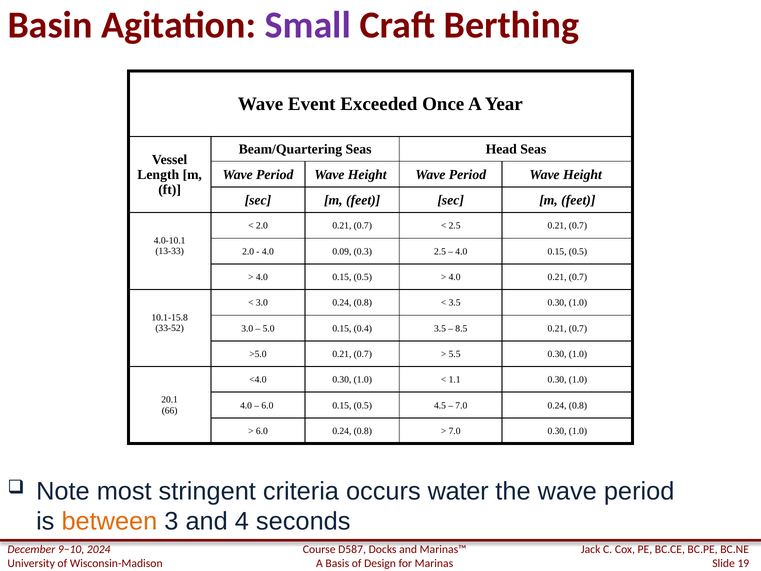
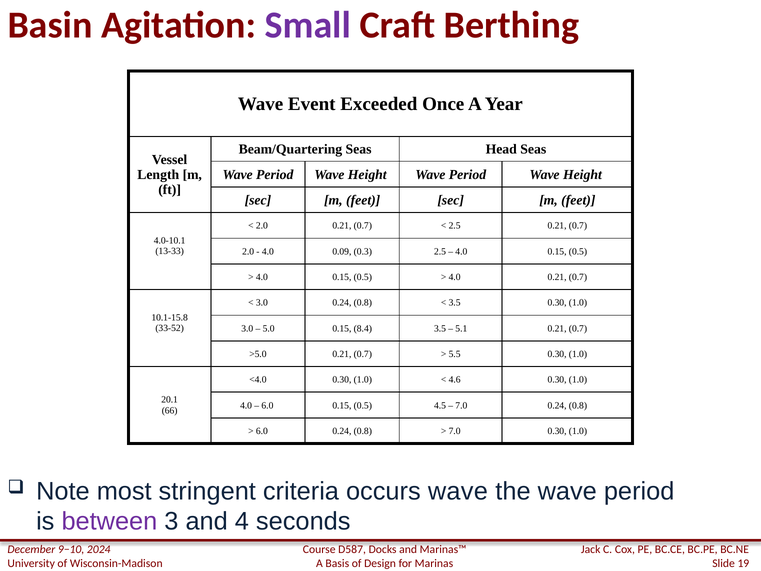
0.4: 0.4 -> 8.4 (363, 328)
8.5: 8.5 -> 5.1 (461, 328)
1.1: 1.1 -> 4.6 (455, 380)
occurs water: water -> wave (458, 491)
between colour: orange -> purple (109, 521)
